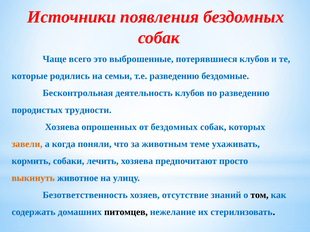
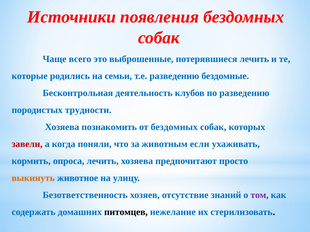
потерявшиеся клубов: клубов -> лечить (254, 59)
опрошенных: опрошенных -> познакомить (109, 127)
завели colour: orange -> red (27, 144)
теме: теме -> если (200, 144)
собаки: собаки -> опроса (69, 161)
том colour: black -> purple (260, 195)
